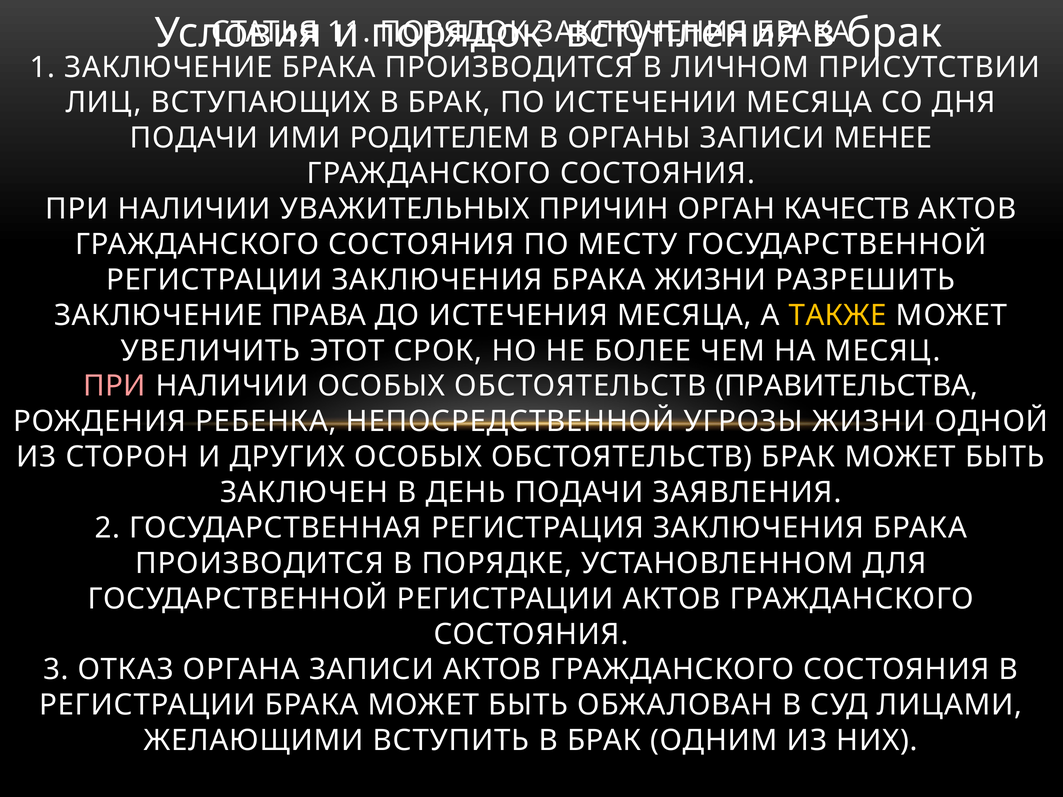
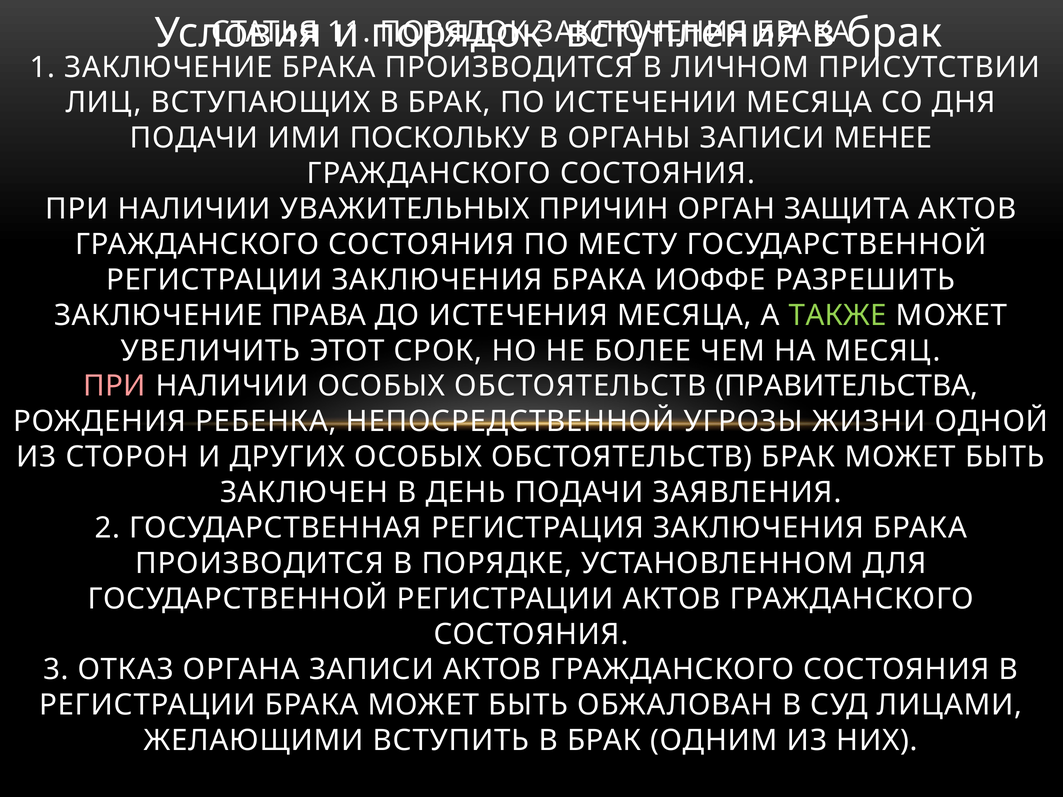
РОДИТЕЛЕМ: РОДИТЕЛЕМ -> ПОСКОЛЬКУ (440, 138)
КАЧЕСТВ: КАЧЕСТВ -> ЗАЩИТА (847, 209)
БРАКА ЖИЗНИ: ЖИЗНИ -> ИОФФЕ (710, 280)
ТАКЖЕ colour: yellow -> light green (838, 315)
